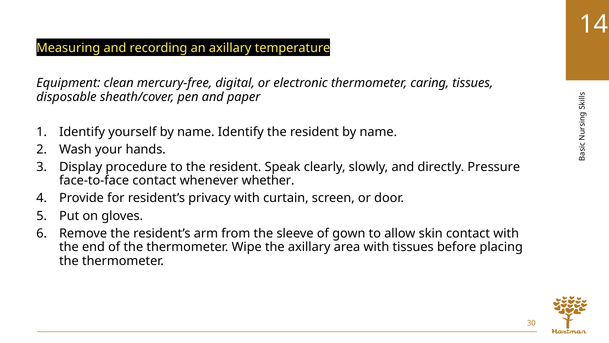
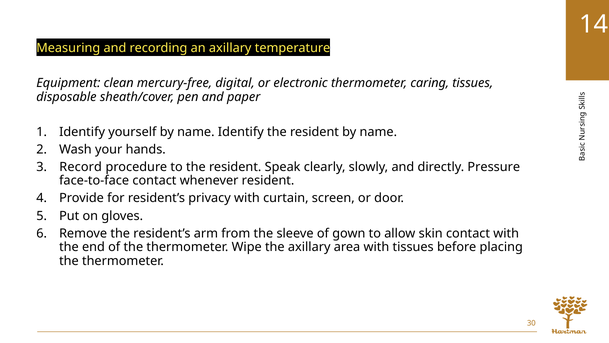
Display: Display -> Record (81, 167)
whenever whether: whether -> resident (268, 181)
